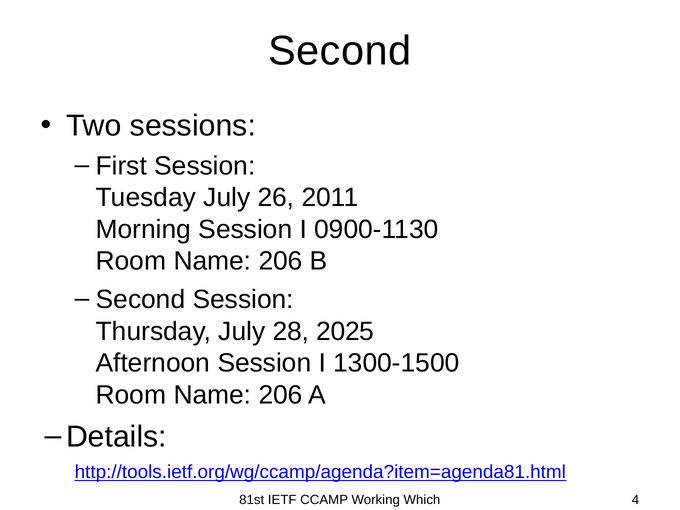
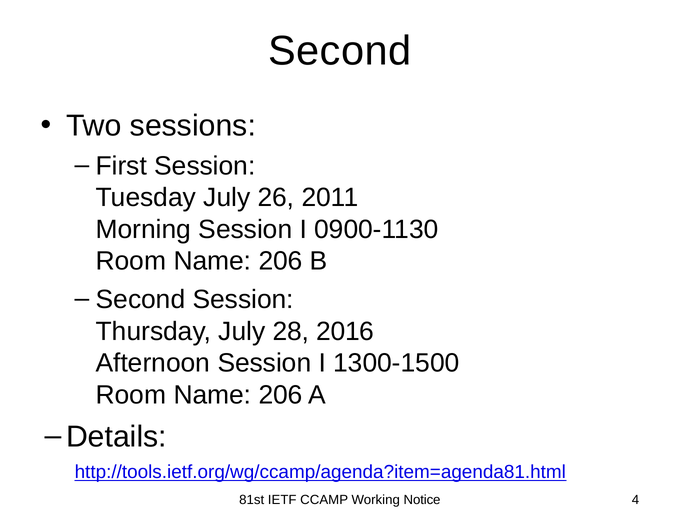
2025: 2025 -> 2016 (345, 331)
Which: Which -> Notice (422, 500)
